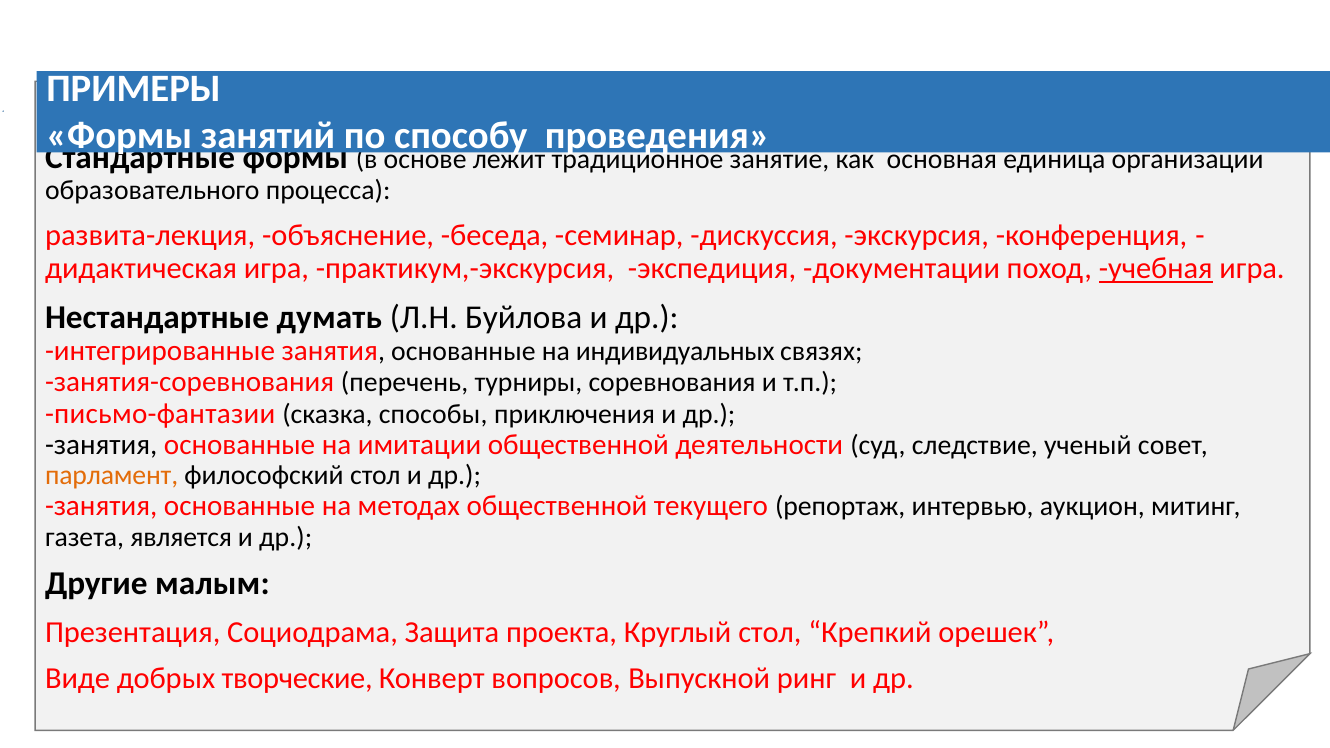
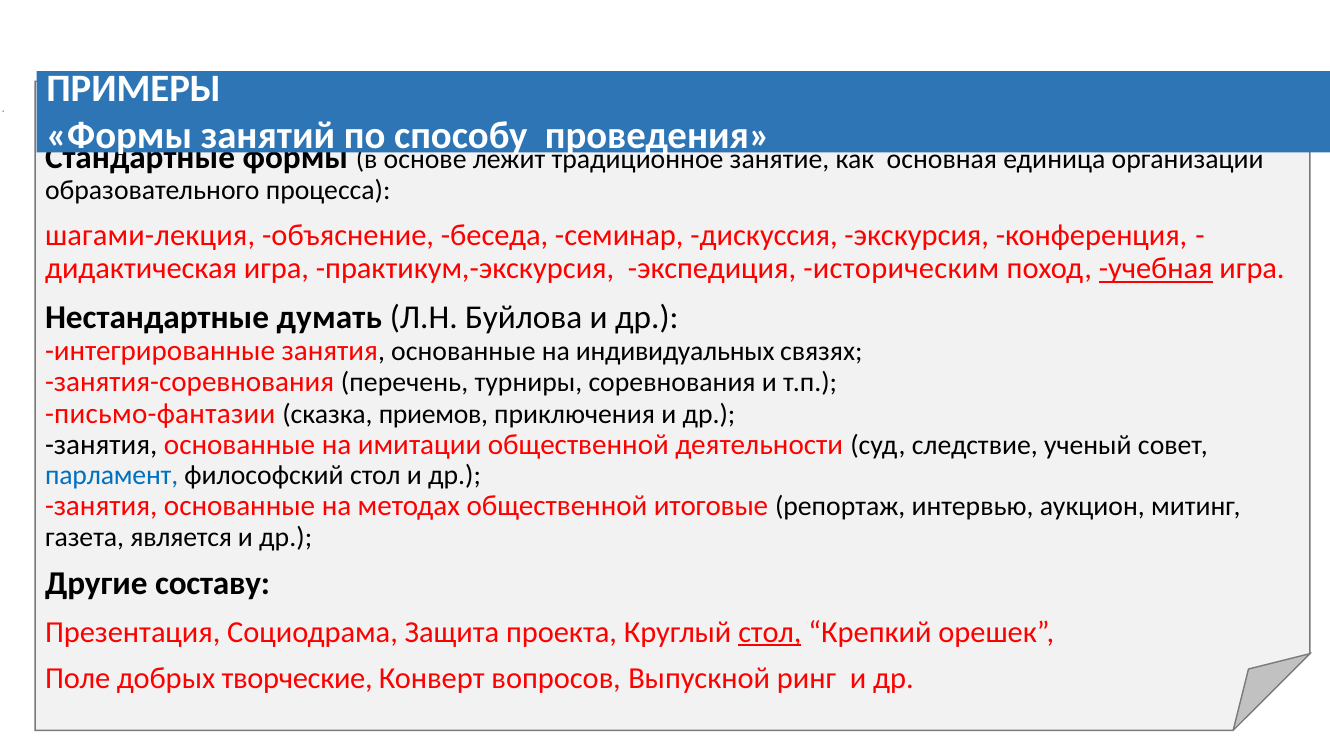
развита-лекция: развита-лекция -> шагами-лекция (150, 236)
документации: документации -> историческим (901, 269)
способы: способы -> приемов (433, 414)
парламент colour: orange -> blue (112, 476)
текущего: текущего -> итоговые (711, 506)
малым: малым -> составу (213, 584)
стол underline: none -> present (770, 632)
Виде: Виде -> Поле (78, 679)
